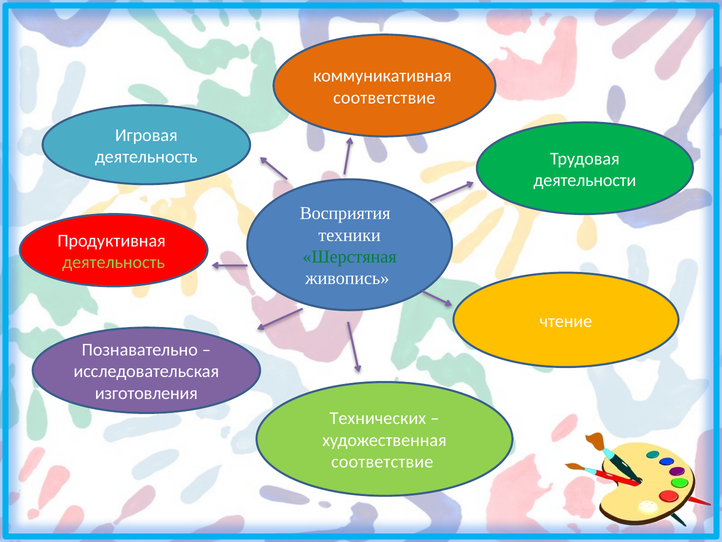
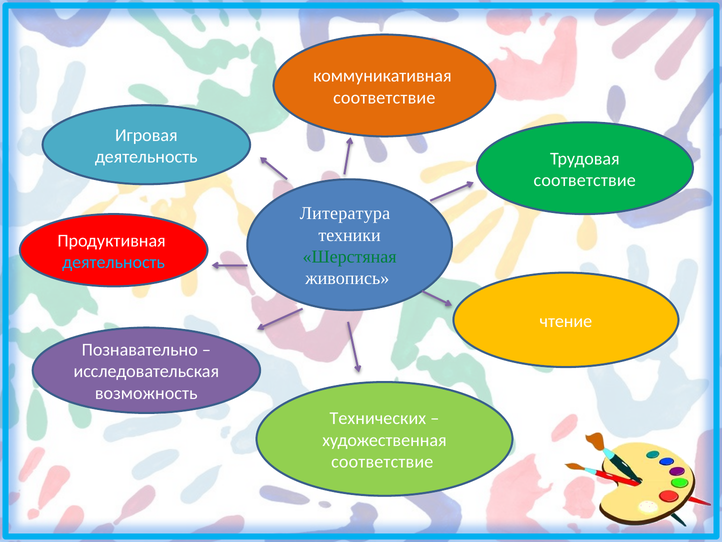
деятельности: деятельности -> соответствие (585, 180)
Восприятия: Восприятия -> Литература (345, 213)
деятельность colour: light green -> light blue (114, 262)
изготовления: изготовления -> возможность (146, 393)
